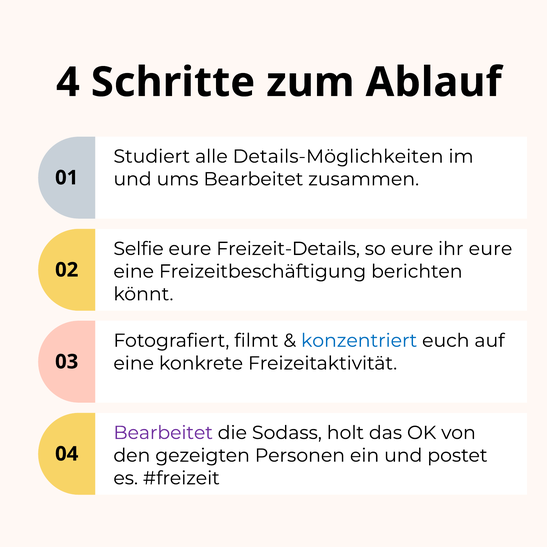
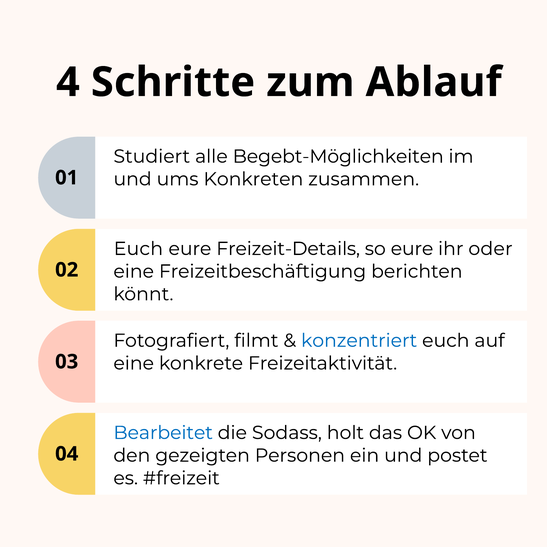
Details-Möglichkeiten: Details-Möglichkeiten -> Begebt-Möglichkeiten (338, 156)
ums Bearbeitet: Bearbeitet -> Konkreten (253, 179)
Selfie: Selfie -> Euch (138, 249)
ihr eure: eure -> oder (490, 249)
Bearbeitet colour: purple -> blue (163, 433)
